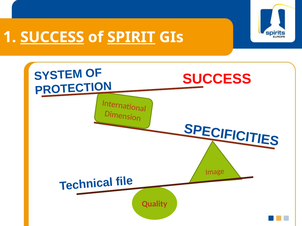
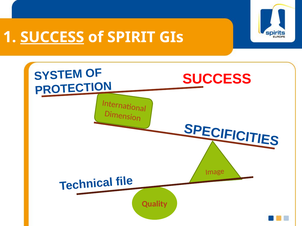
SPIRIT underline: present -> none (131, 37)
